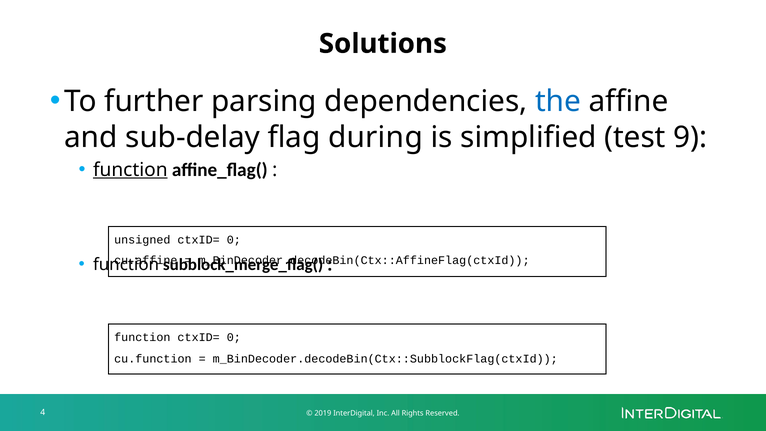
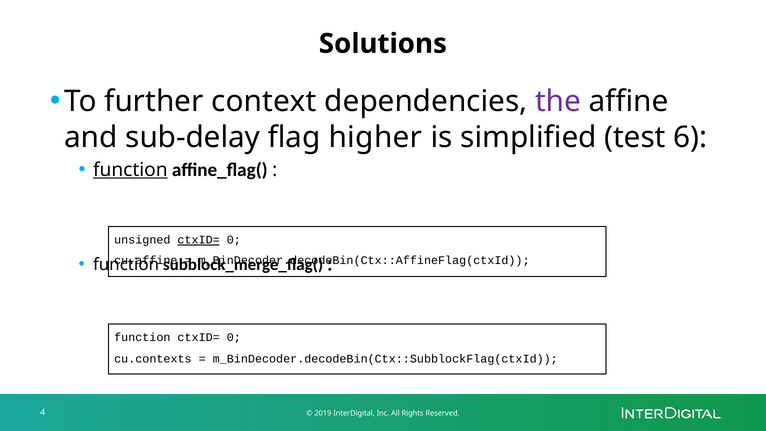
parsing: parsing -> context (264, 102)
the colour: blue -> purple (558, 102)
during: during -> higher (375, 137)
9: 9 -> 6 (690, 137)
ctxID= underline: none -> present (199, 240)
cu.function: cu.function -> cu.contexts (153, 359)
